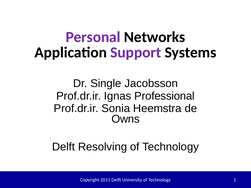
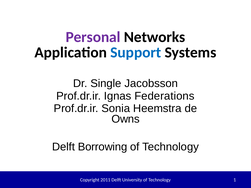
Support colour: purple -> blue (136, 52)
Professional: Professional -> Federations (164, 96)
Resolving: Resolving -> Borrowing (103, 147)
